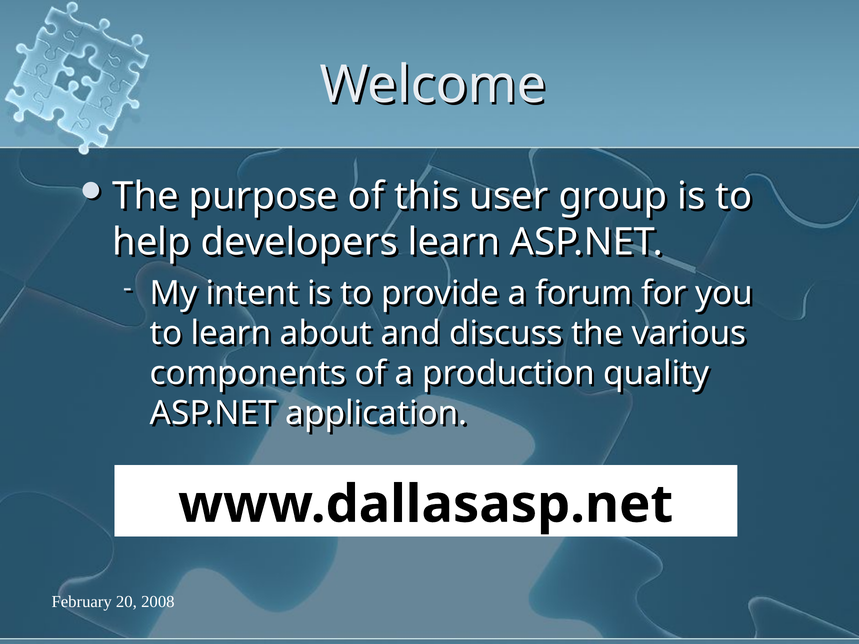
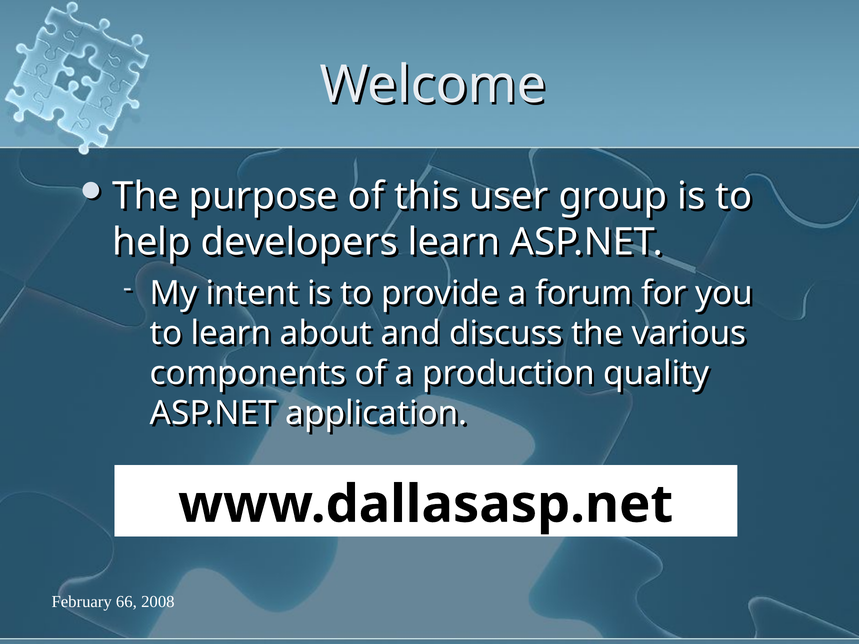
20: 20 -> 66 (126, 602)
